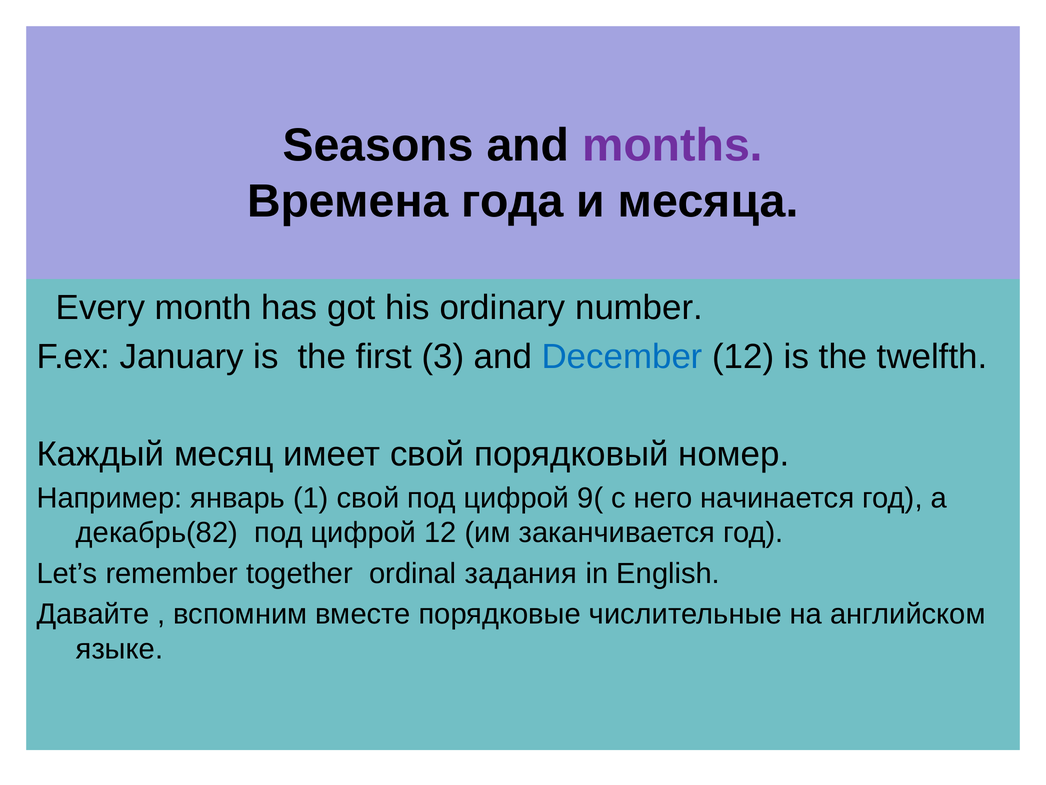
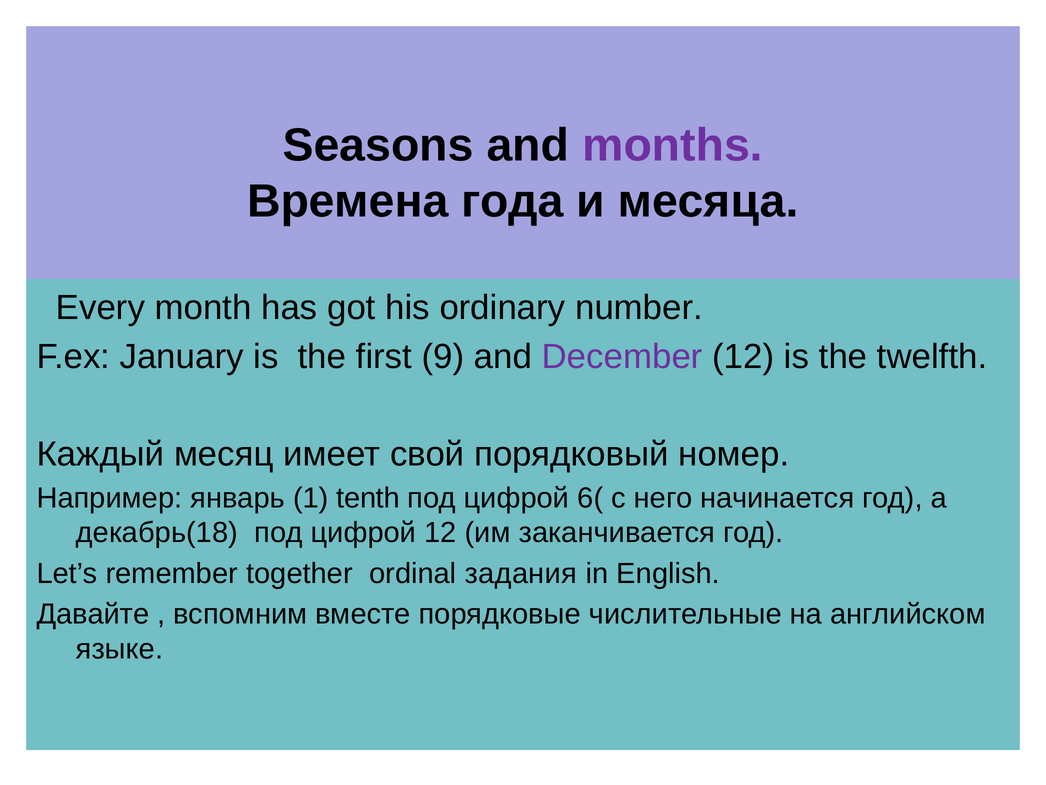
3: 3 -> 9 (443, 356)
December colour: blue -> purple (622, 356)
1 свой: свой -> tenth (368, 498)
9(: 9( -> 6( (590, 498)
декабрь(82: декабрь(82 -> декабрь(18 (157, 533)
